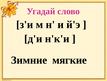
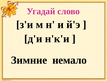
мягкие: мягкие -> немало (70, 60)
